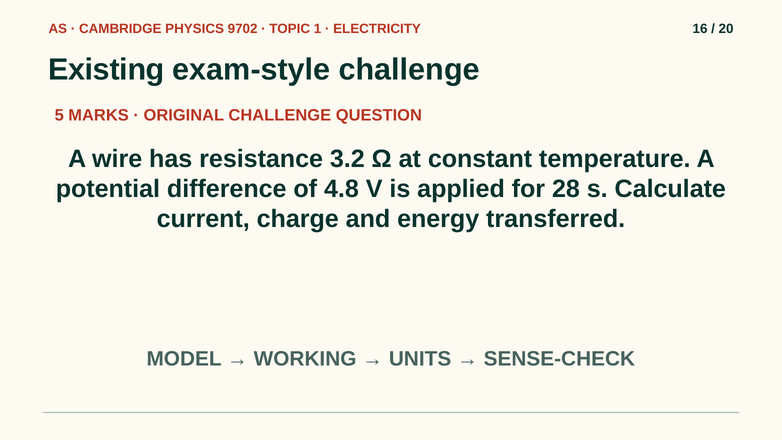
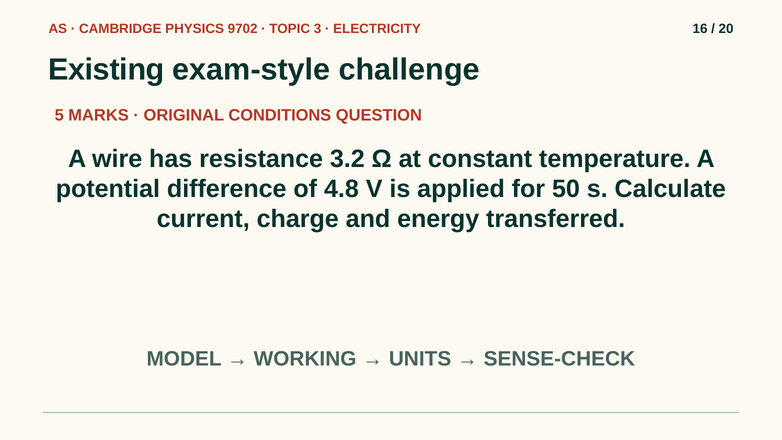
1: 1 -> 3 (318, 29)
ORIGINAL CHALLENGE: CHALLENGE -> CONDITIONS (280, 115)
28: 28 -> 50 (566, 189)
